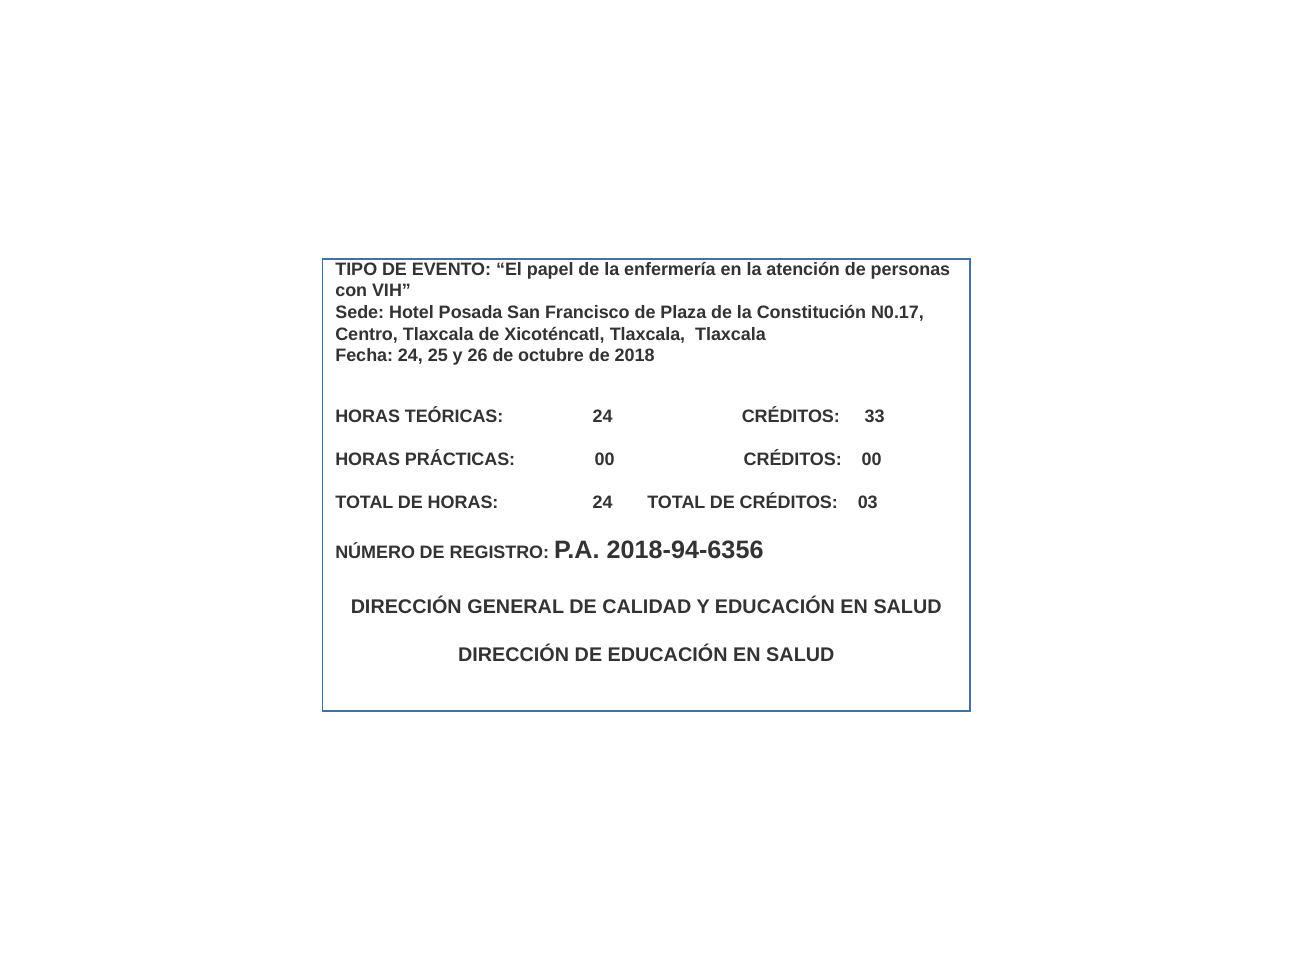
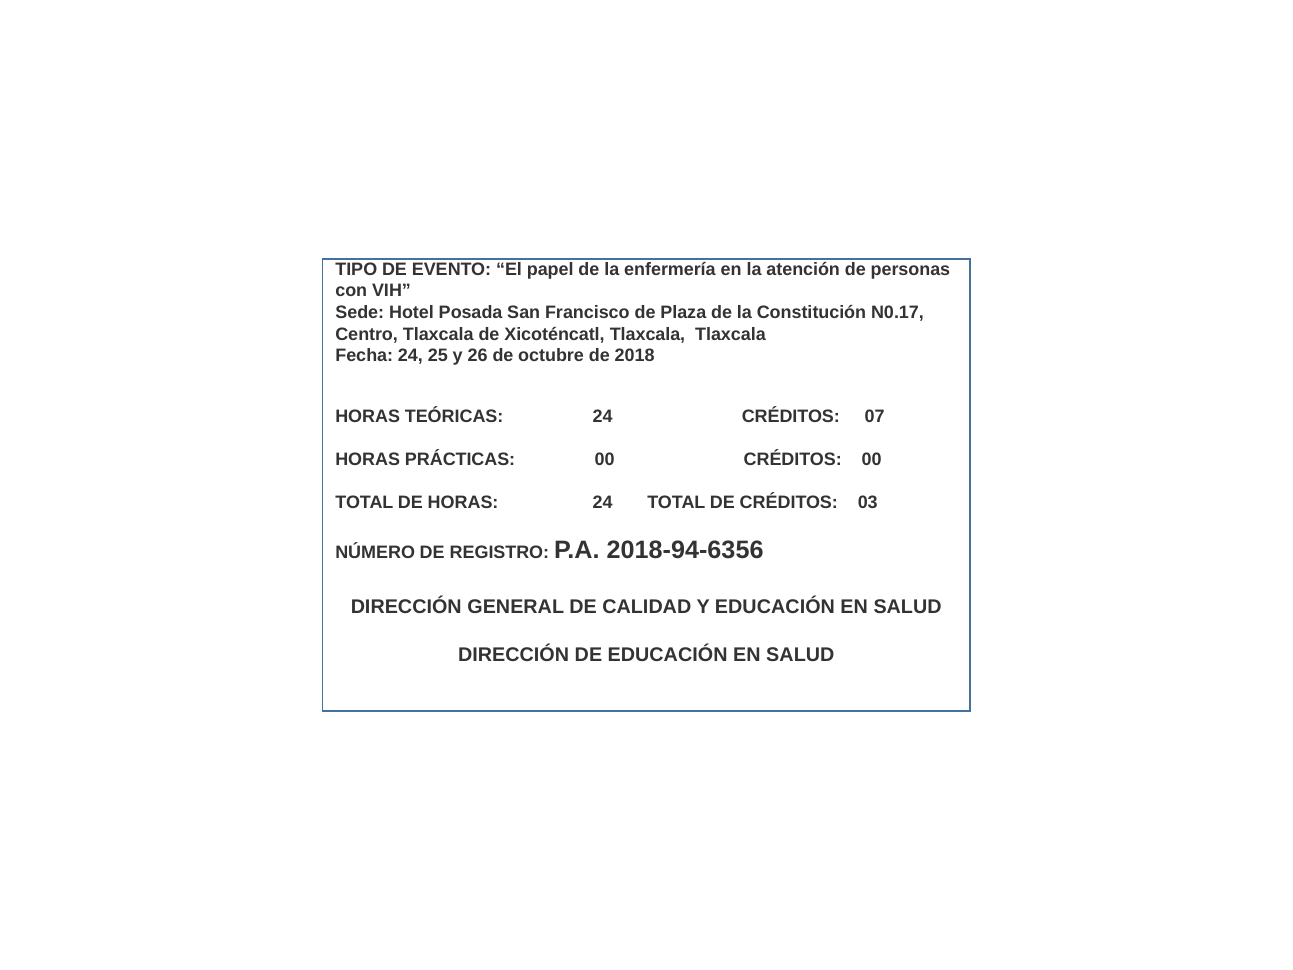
33: 33 -> 07 (875, 416)
